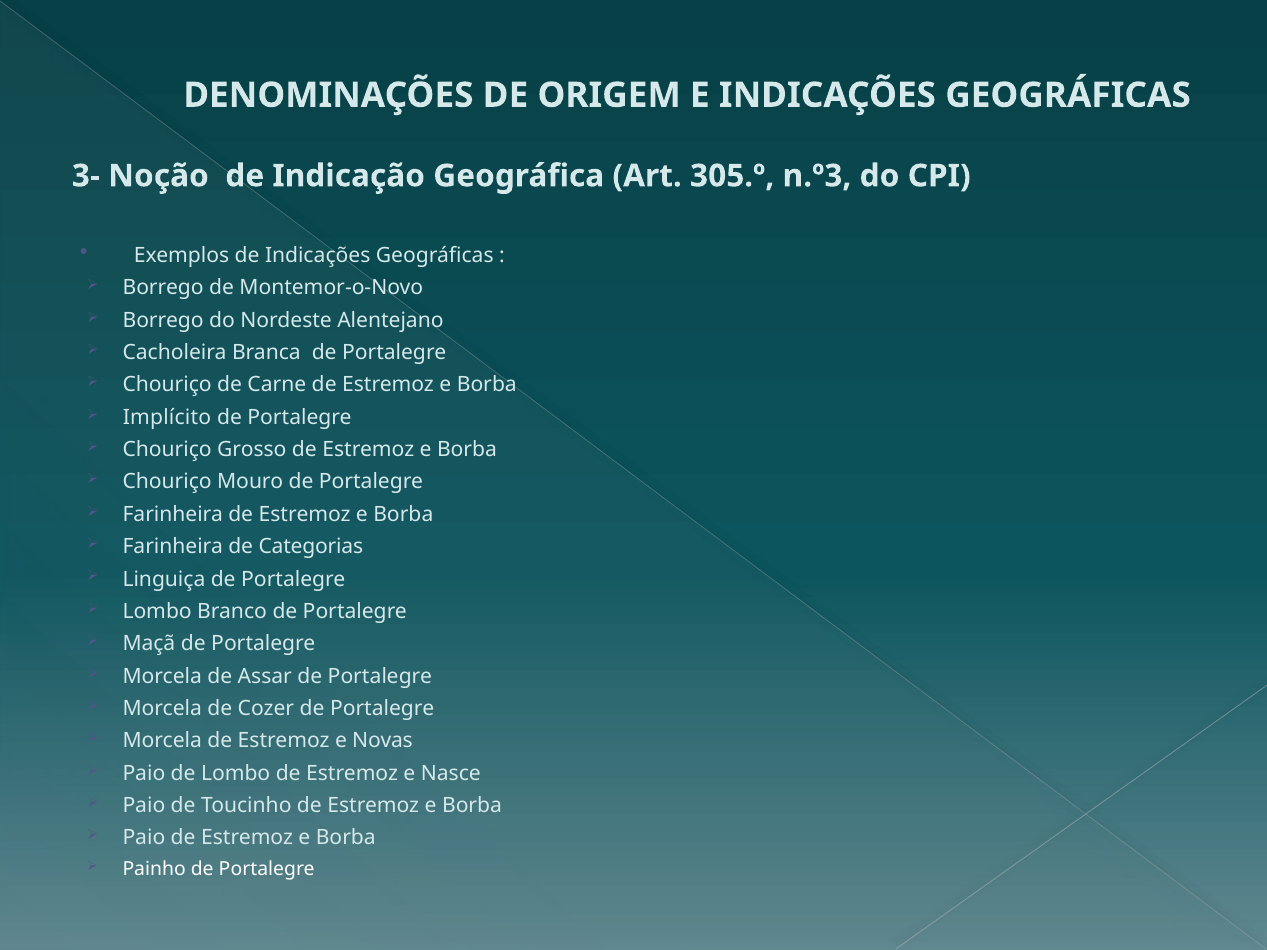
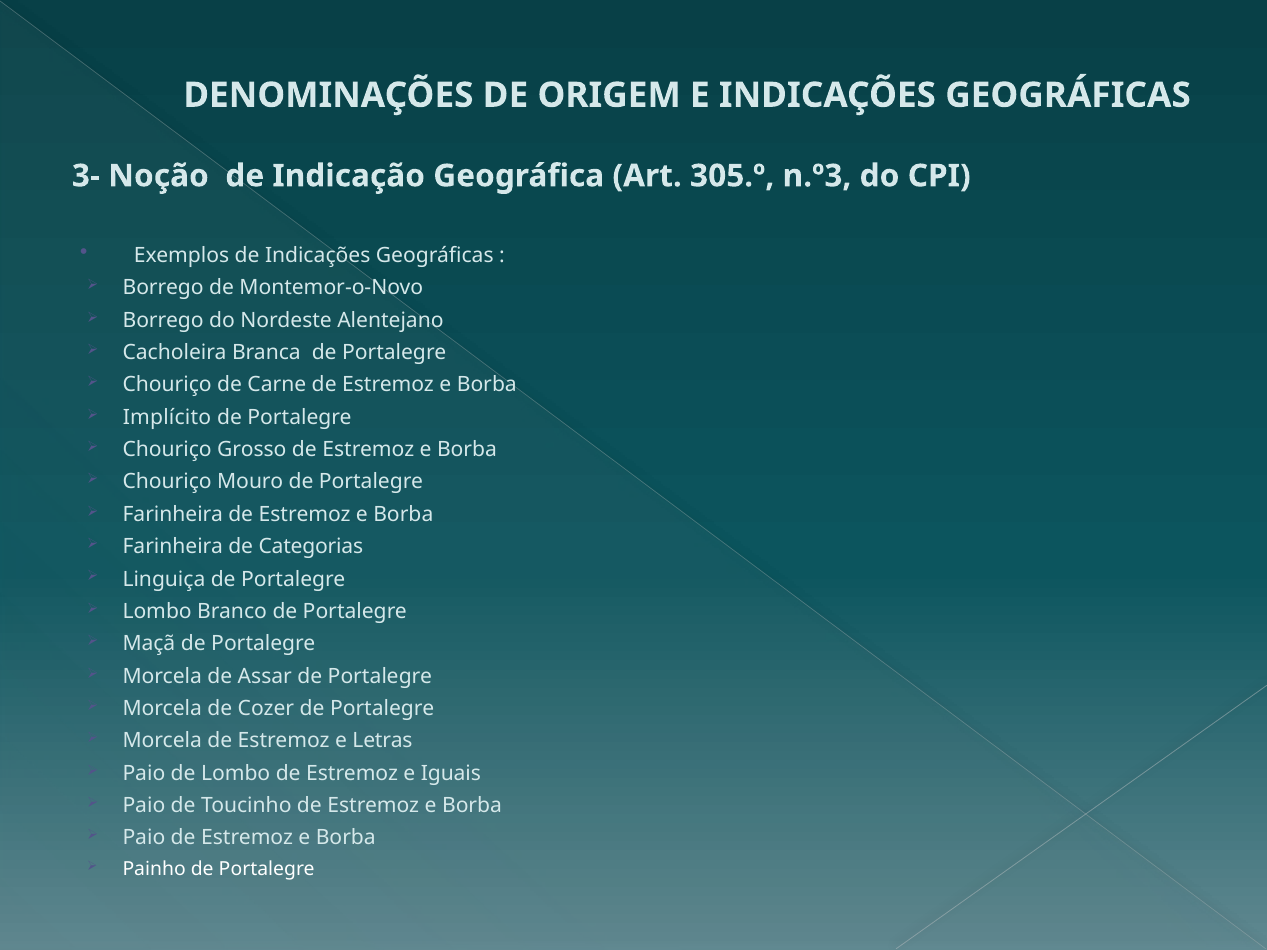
Novas: Novas -> Letras (383, 741)
Nasce: Nasce -> Iguais (451, 773)
